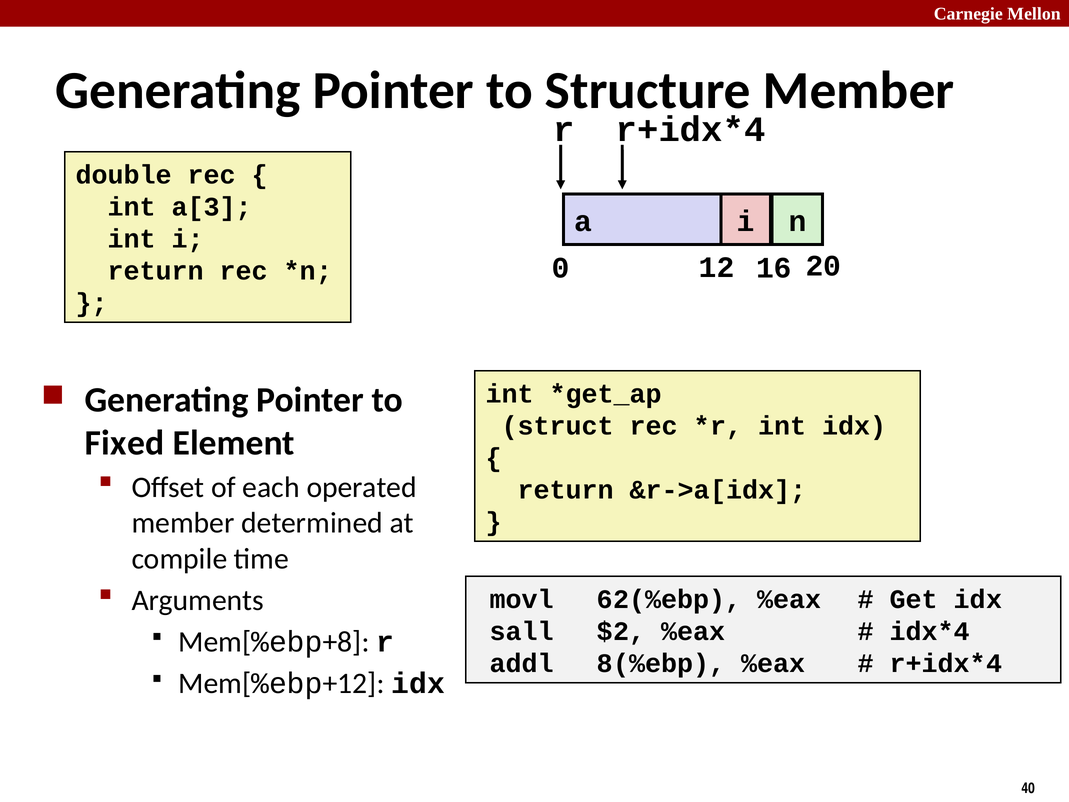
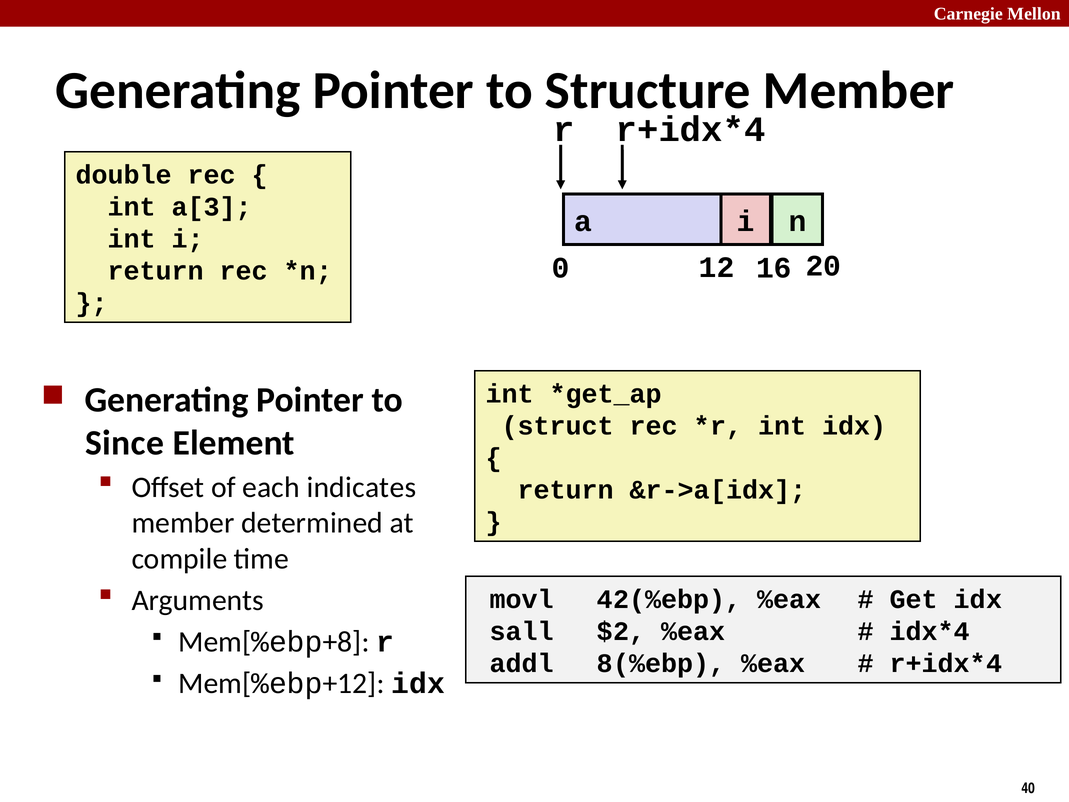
Fixed: Fixed -> Since (125, 443)
operated: operated -> indicates (361, 487)
62(%ebp: 62(%ebp -> 42(%ebp (669, 599)
